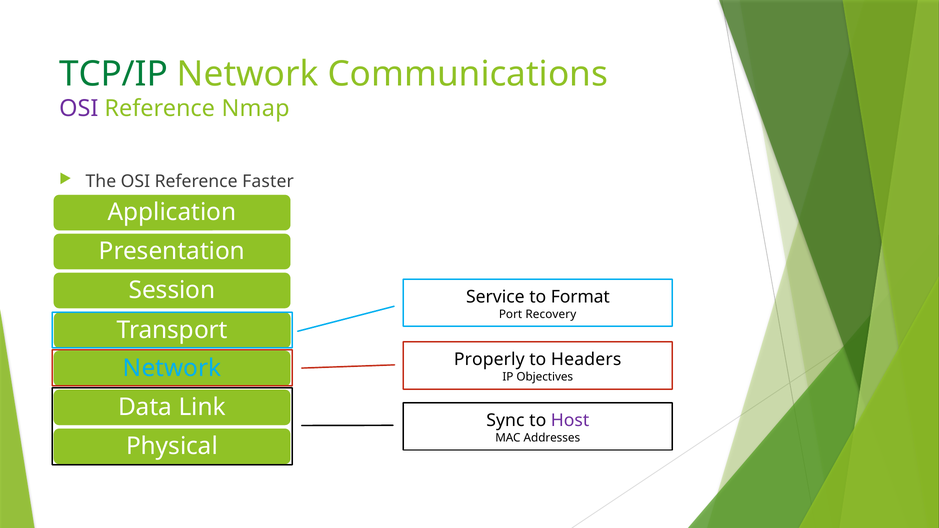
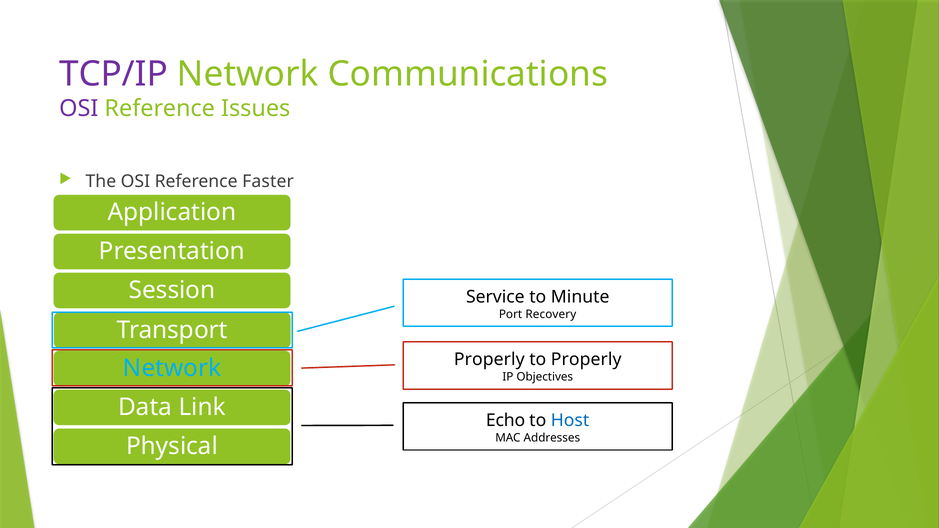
TCP/IP colour: green -> purple (114, 74)
Nmap: Nmap -> Issues (256, 108)
Format: Format -> Minute (580, 297)
to Headers: Headers -> Properly (586, 360)
Sync: Sync -> Echo (506, 421)
Host colour: purple -> blue (570, 421)
